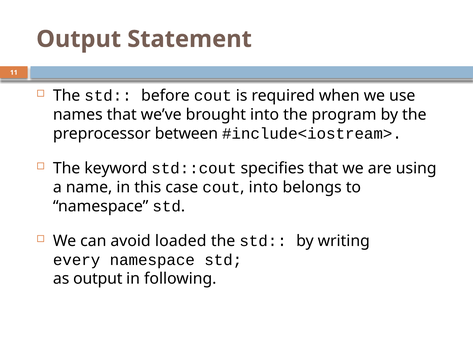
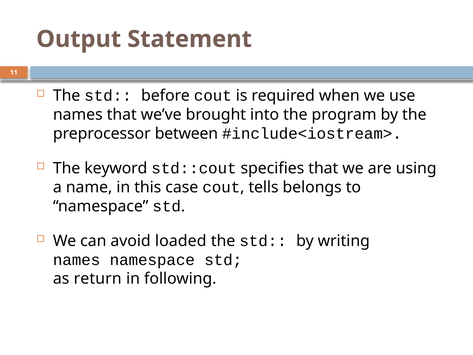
into: into -> tells (264, 187)
every: every -> names (77, 260)
as output: output -> return (98, 279)
